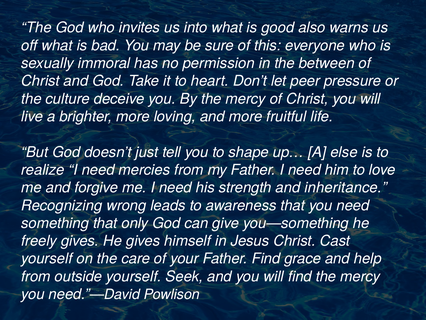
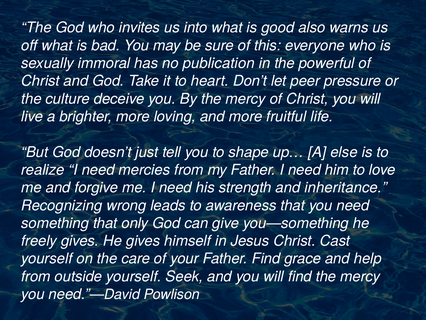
permission: permission -> publication (219, 63)
between: between -> powerful (327, 63)
